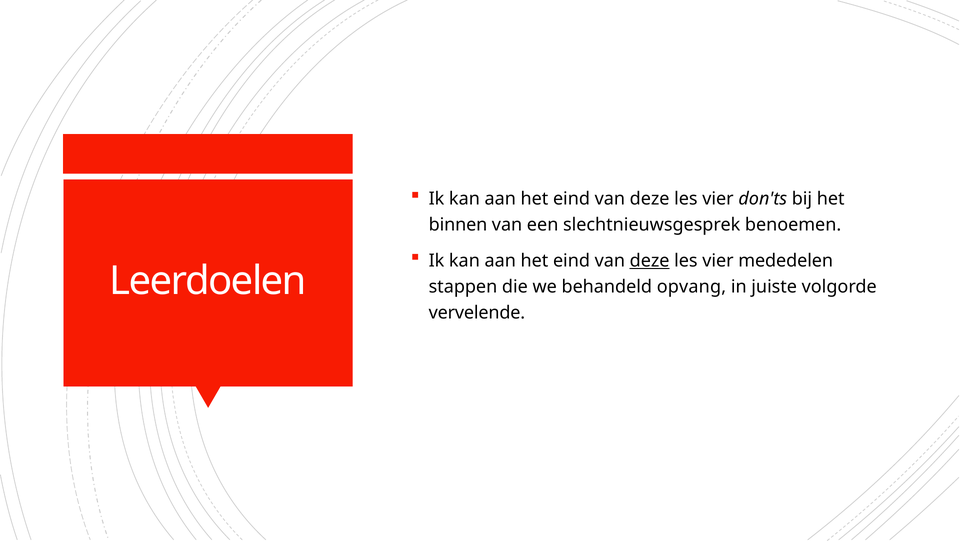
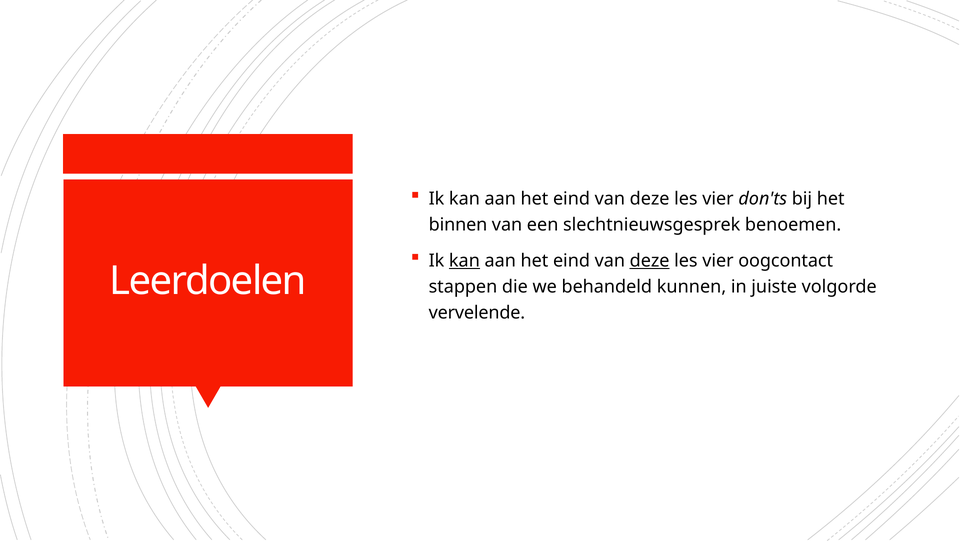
kan underline: none -> present (464, 261)
mededelen: mededelen -> oogcontact (786, 261)
opvang: opvang -> kunnen (692, 287)
